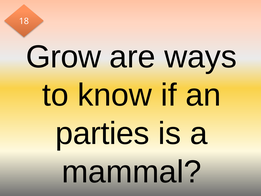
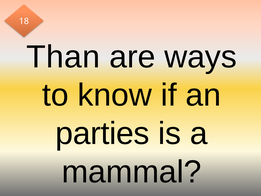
Grow: Grow -> Than (63, 57)
